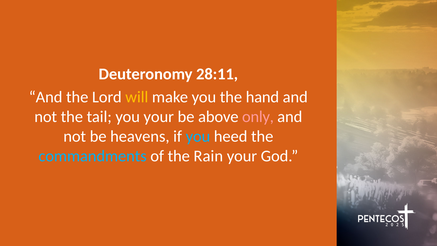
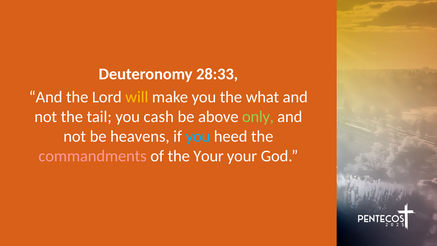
28:11: 28:11 -> 28:33 (217, 74)
hand: hand -> what (262, 97)
you your: your -> cash (159, 117)
only colour: pink -> light green (258, 117)
commandments colour: light blue -> pink (93, 156)
the Rain: Rain -> Your (208, 156)
